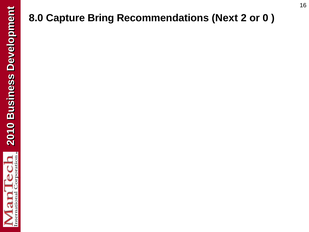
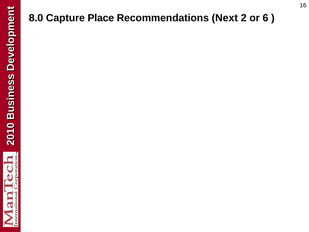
Bring: Bring -> Place (101, 18)
or 0: 0 -> 6 (265, 18)
